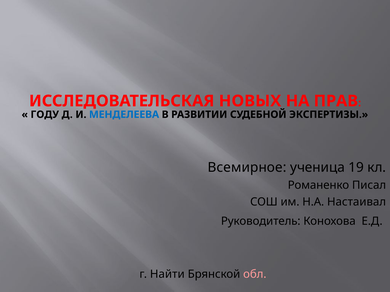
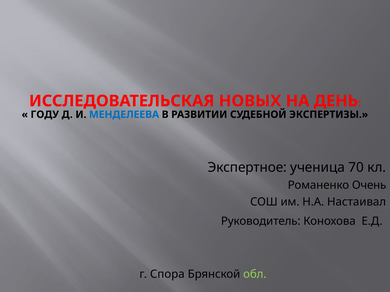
ПРАВ: ПРАВ -> ДЕНЬ (336, 101)
Всемирное: Всемирное -> Экспертное (247, 168)
19: 19 -> 70 (356, 168)
Писал: Писал -> Очень (369, 185)
Найти: Найти -> Спора (167, 275)
обл colour: pink -> light green (255, 275)
